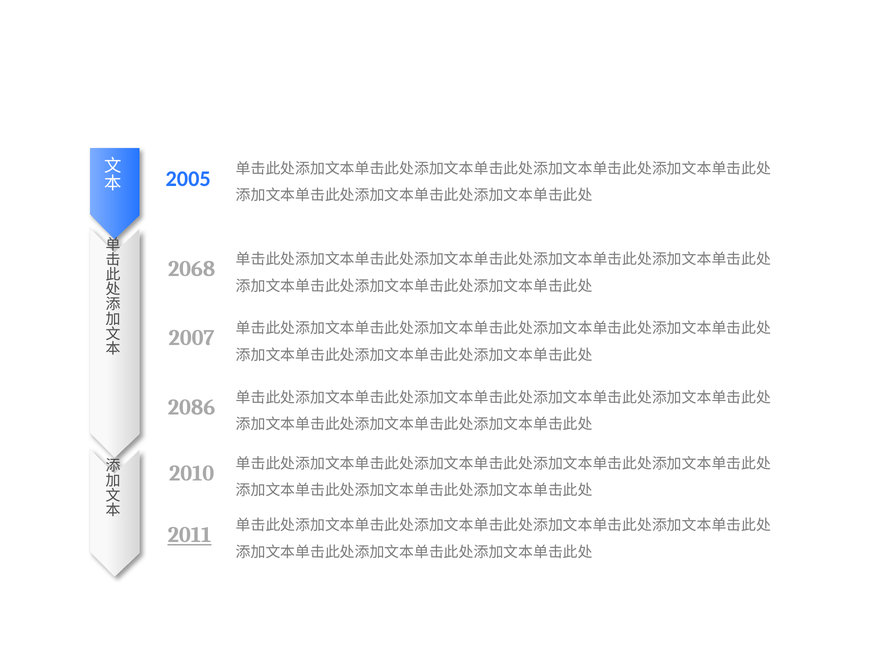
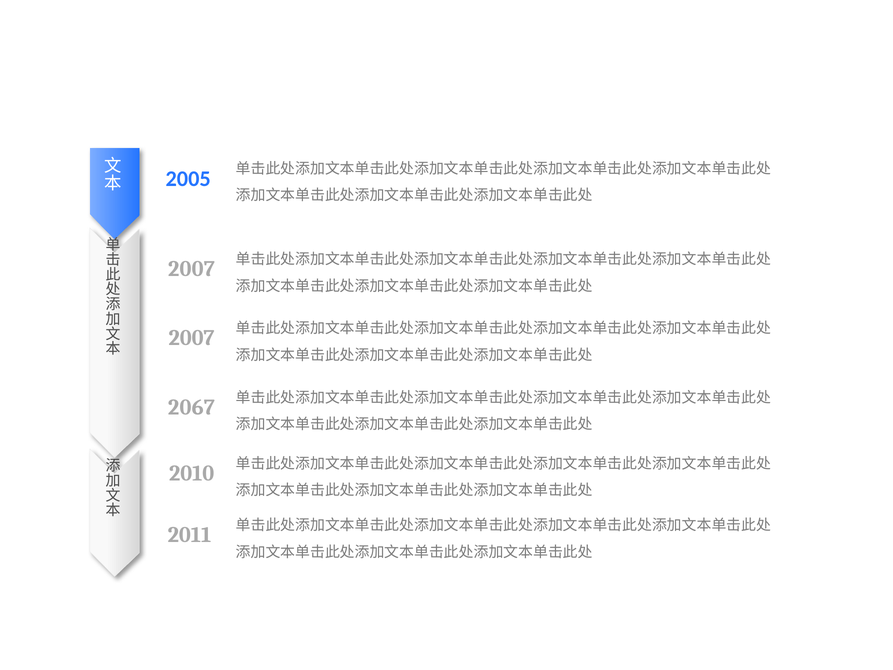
2068: 2068 -> 2007 (191, 269)
2086: 2086 -> 2067 (191, 407)
2011 underline: present -> none (189, 535)
